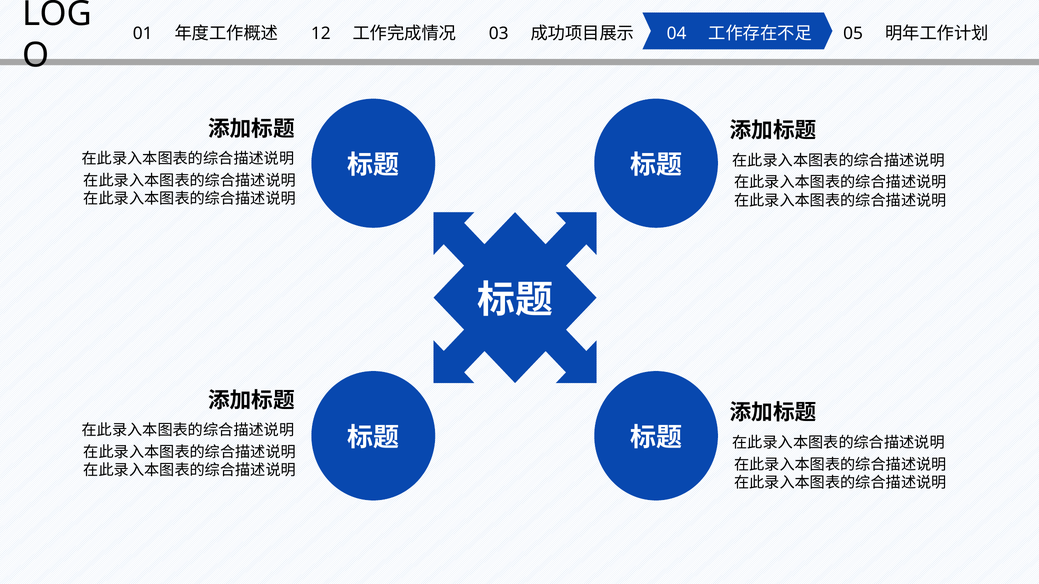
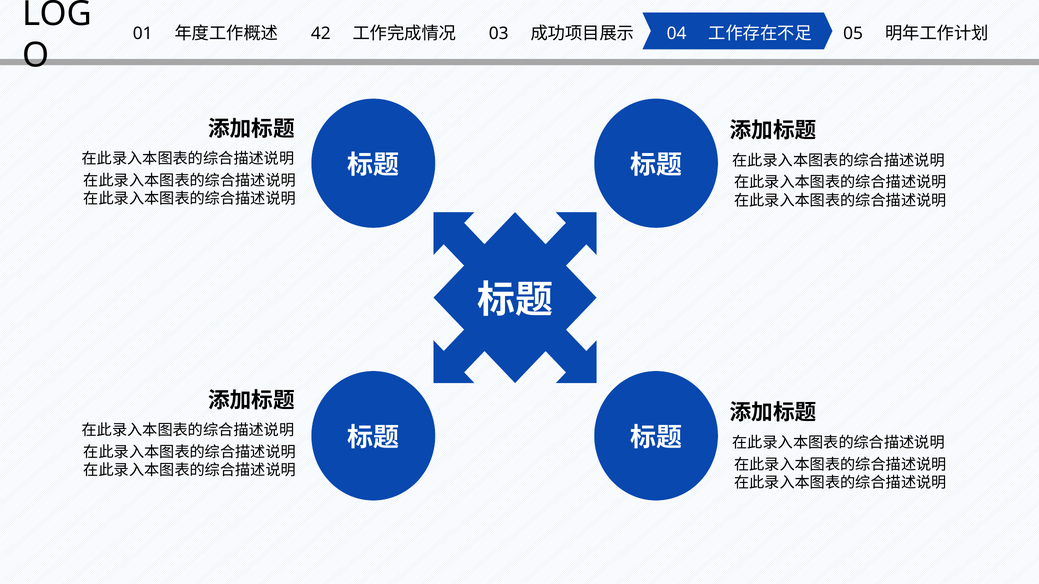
12: 12 -> 42 (321, 34)
